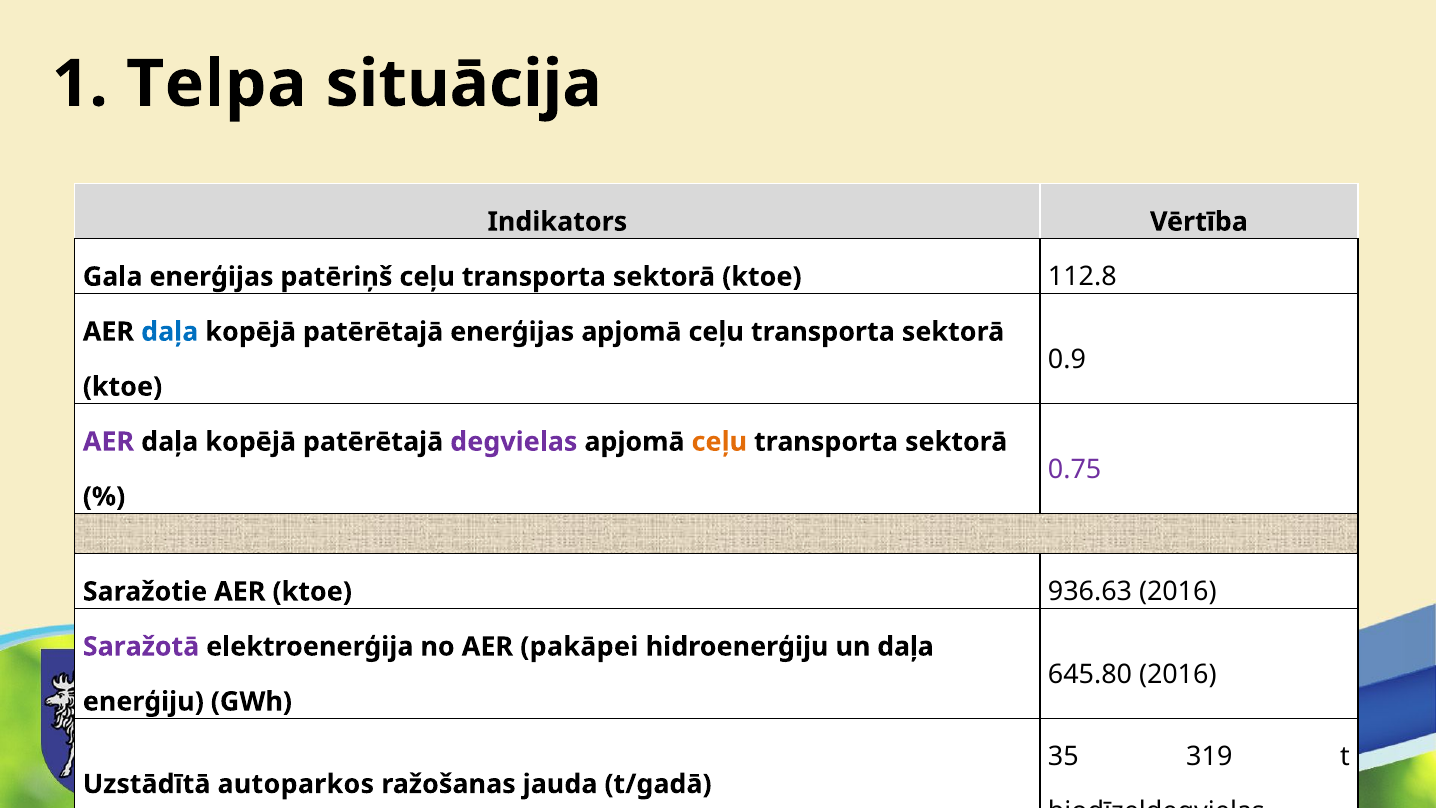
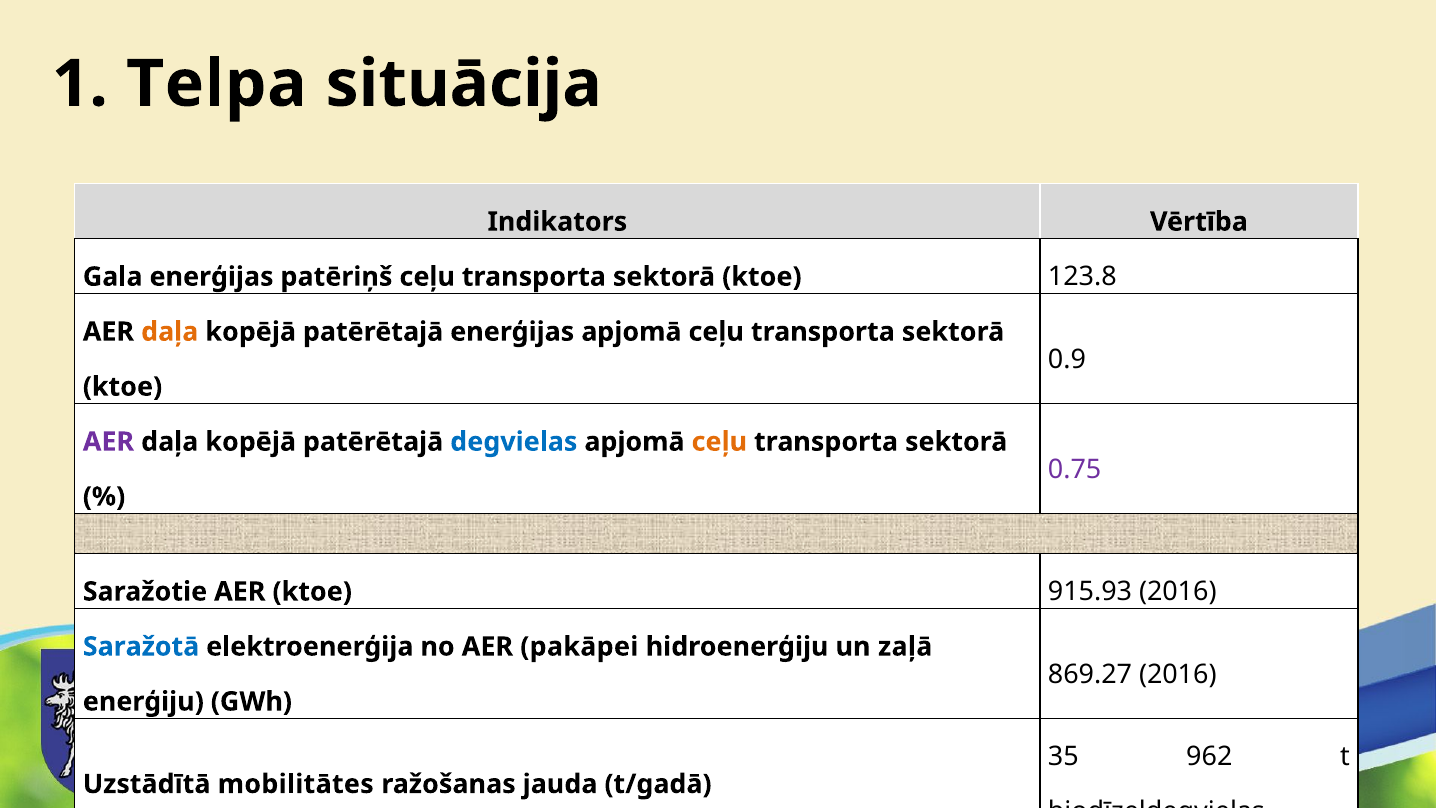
112.8: 112.8 -> 123.8 (1082, 277)
daļa colour: blue -> orange (170, 332)
degvielas colour: purple -> blue (514, 442)
936.63: 936.63 -> 915.93 (1090, 591)
Saražotā colour: purple -> blue (141, 646)
un daļa: daļa -> zaļā (905, 646)
645.80: 645.80 -> 869.27 (1090, 674)
319: 319 -> 962 (1209, 756)
autoparkos: autoparkos -> mobilitātes (296, 784)
